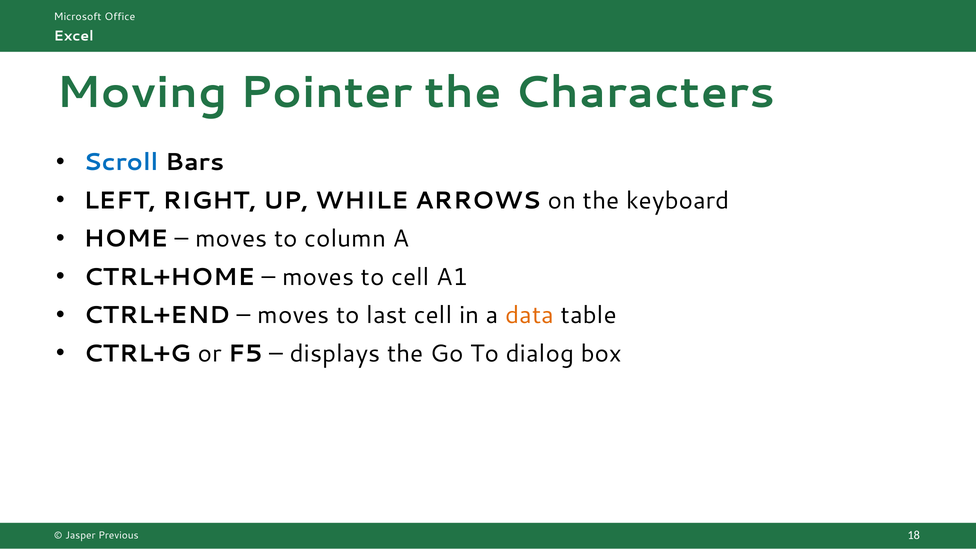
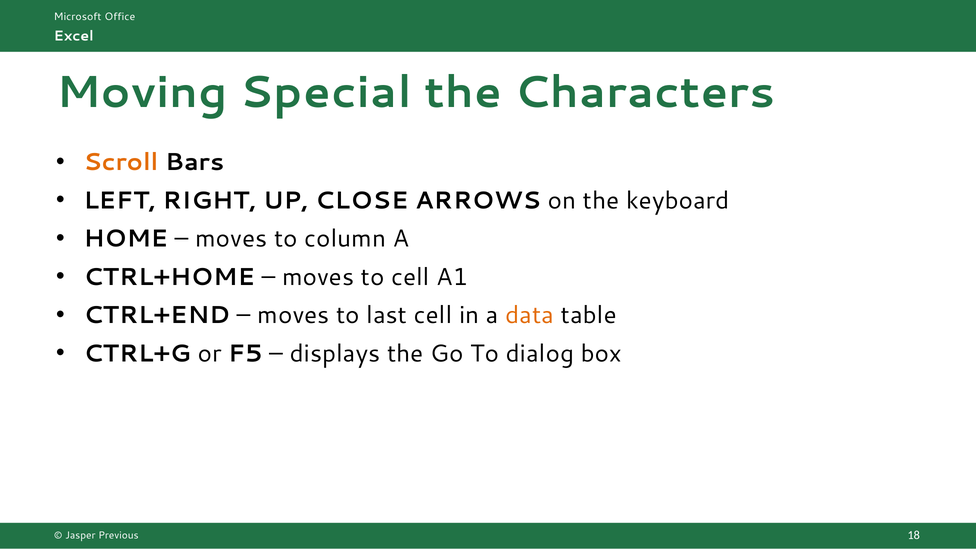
Pointer: Pointer -> Special (326, 92)
Scroll colour: blue -> orange (121, 162)
WHILE: WHILE -> CLOSE (362, 201)
